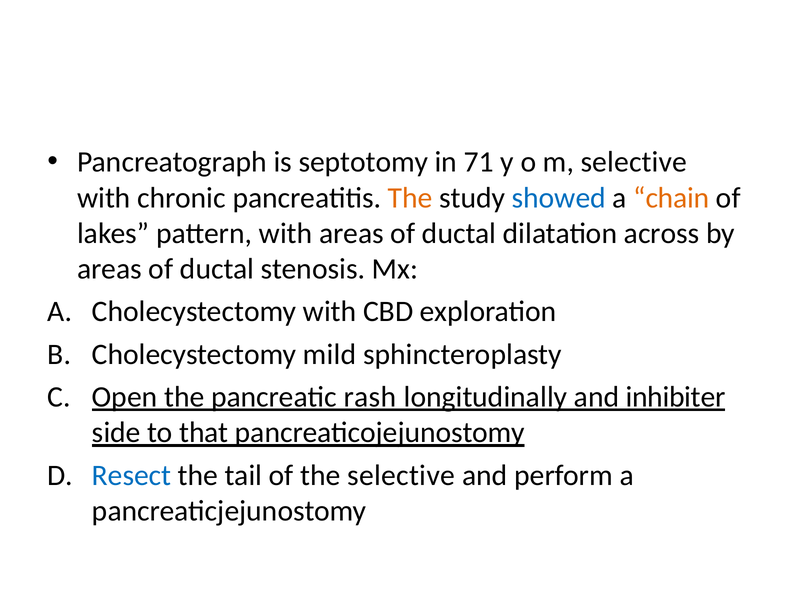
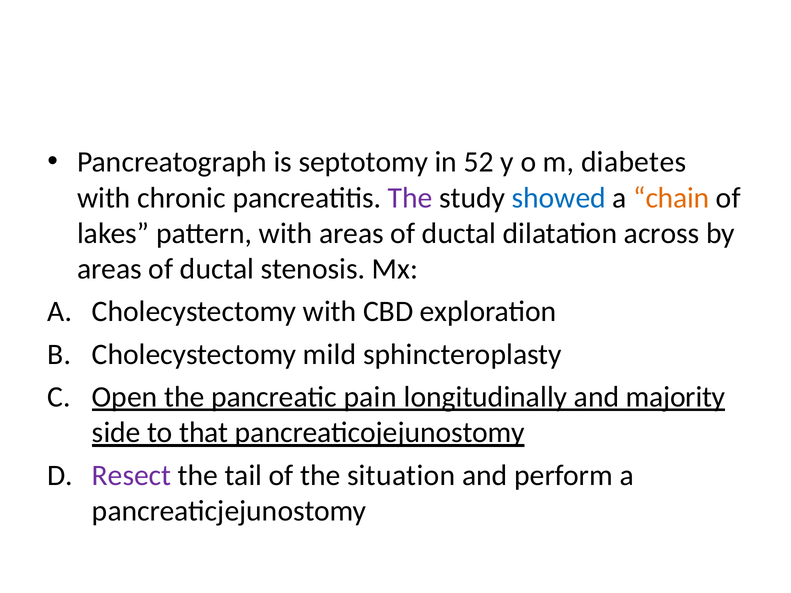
71: 71 -> 52 (479, 162)
m selective: selective -> diabetes (634, 162)
The colour: orange -> purple (410, 198)
rash: rash -> pain (370, 397)
inhibiter: inhibiter -> majority (676, 397)
Resect colour: blue -> purple (132, 475)
the selective: selective -> situation (401, 475)
